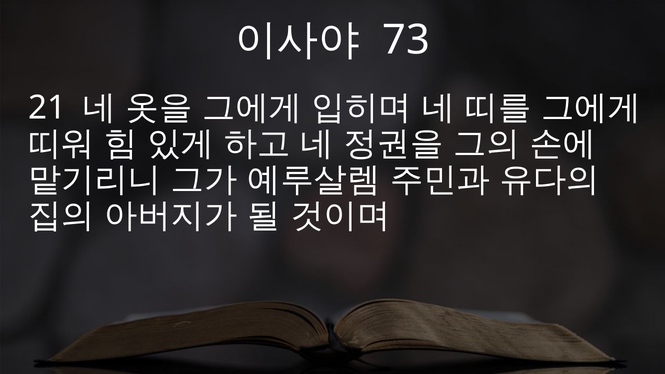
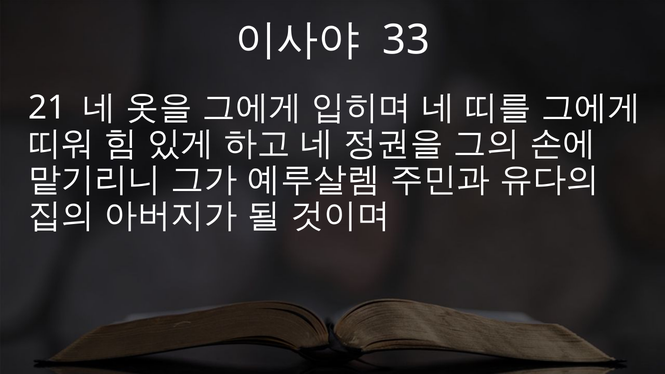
73: 73 -> 33 (406, 40)
